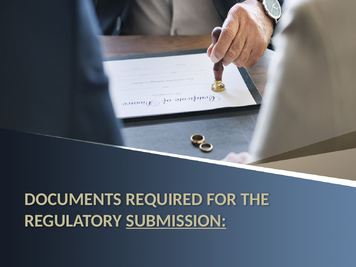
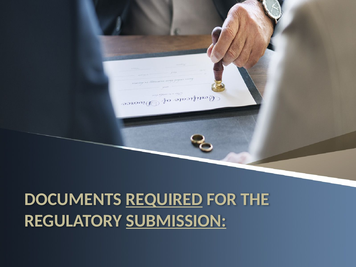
REQUIRED underline: none -> present (164, 199)
